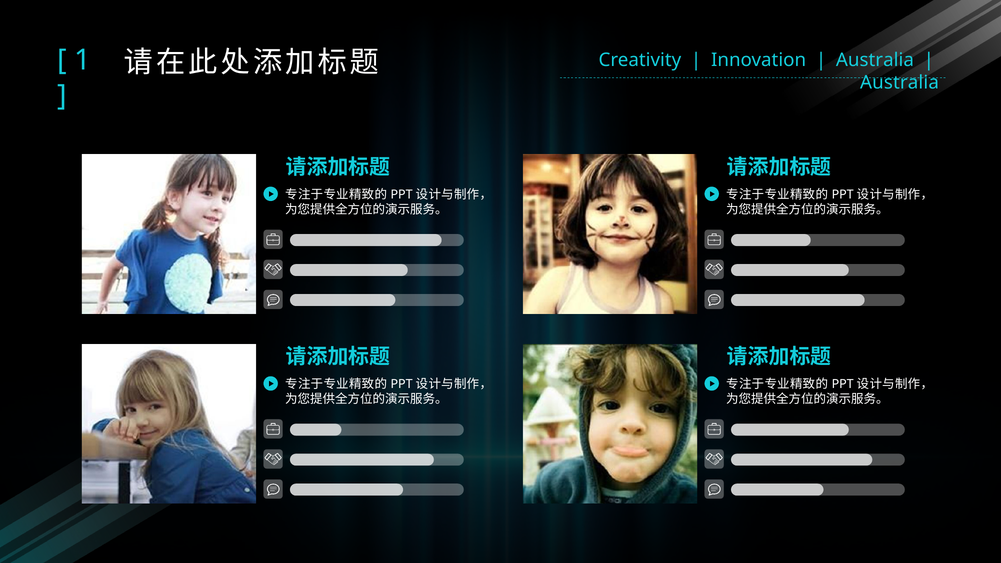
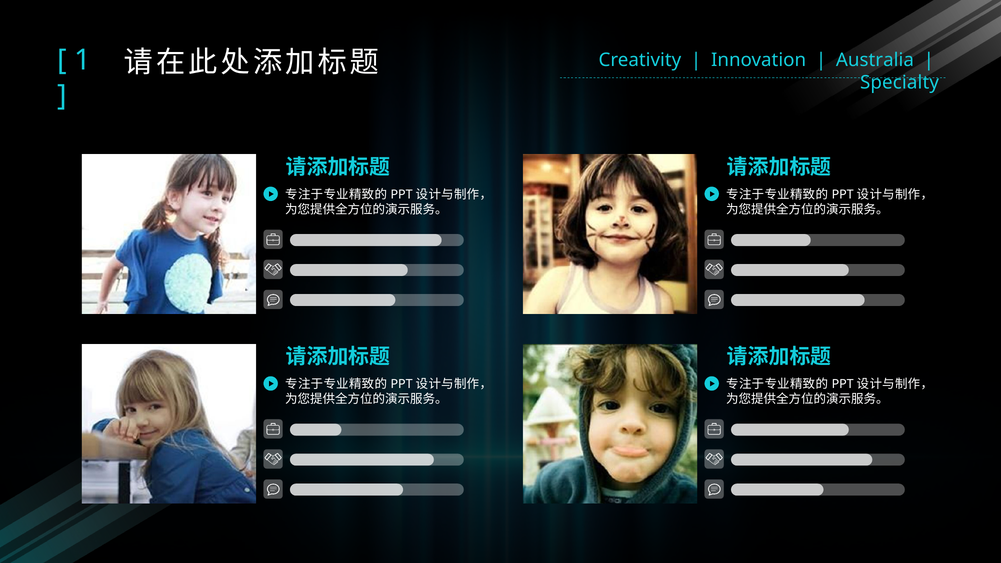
Australia: Australia -> Specialty (899, 83)
